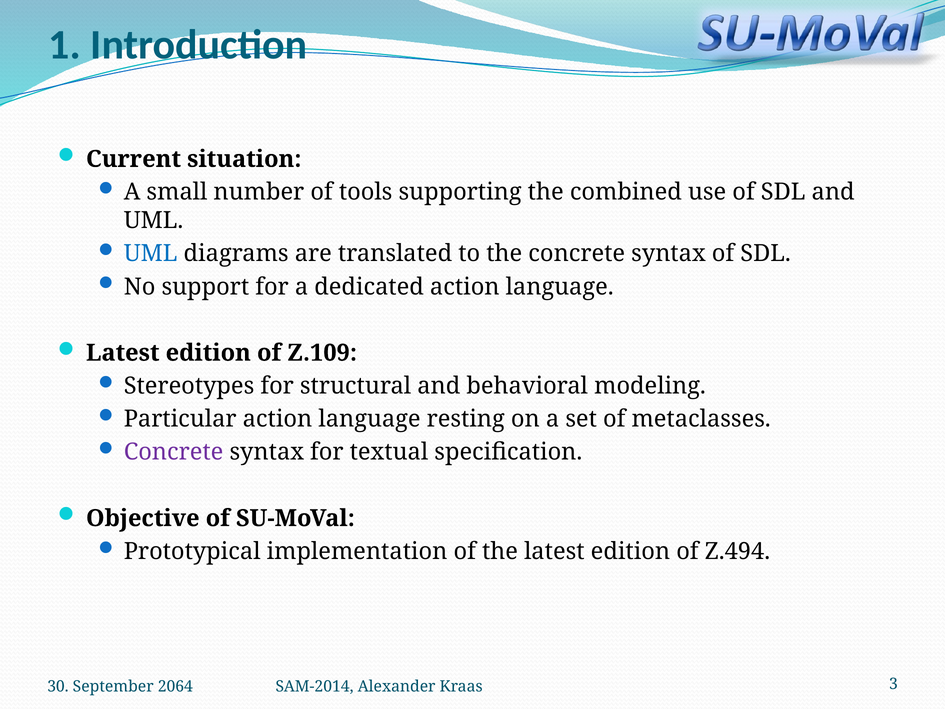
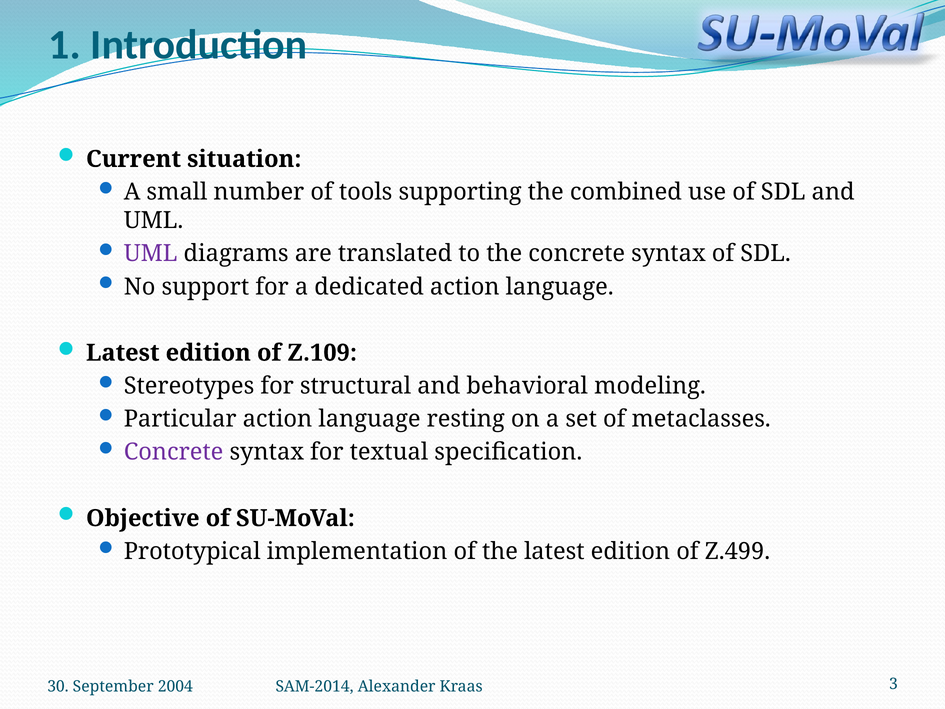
UML colour: blue -> purple (151, 254)
Z.494: Z.494 -> Z.499 (737, 551)
2064: 2064 -> 2004 (175, 686)
